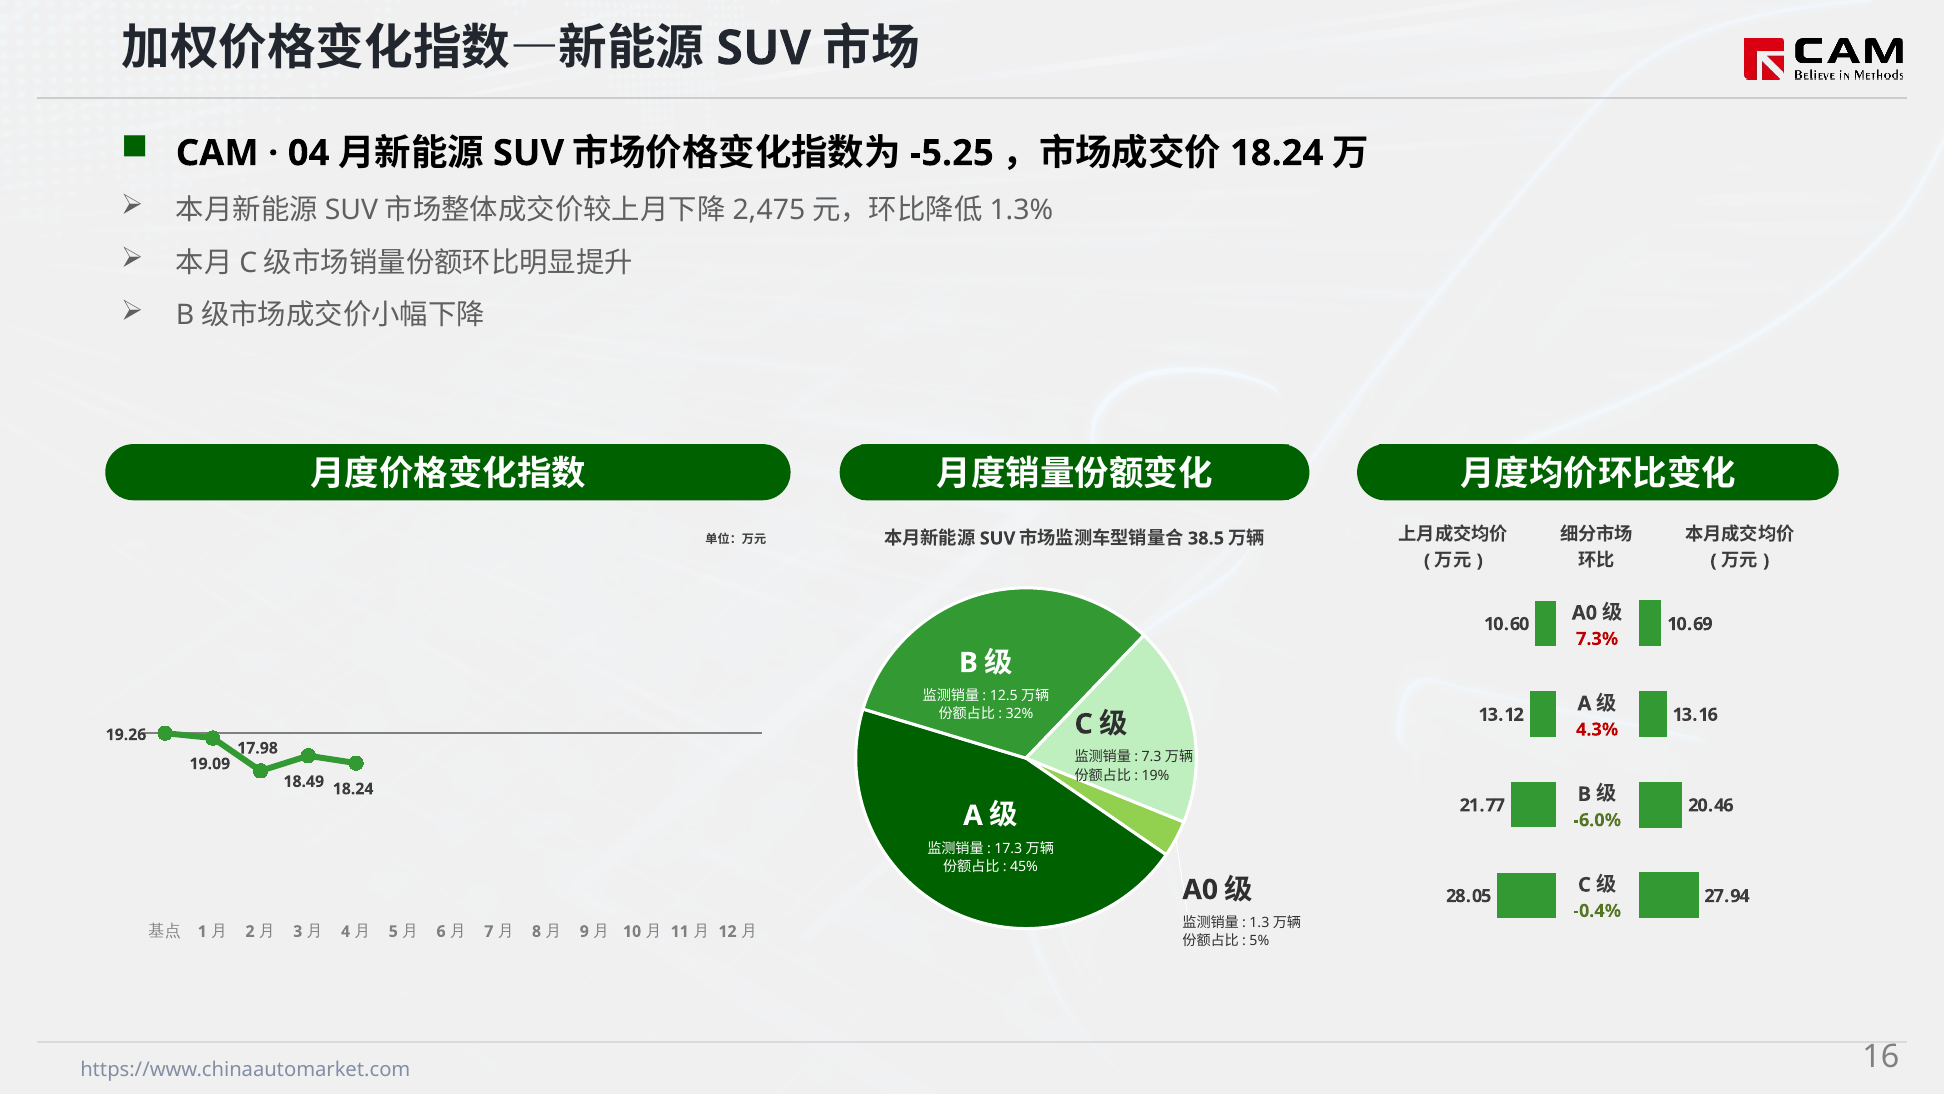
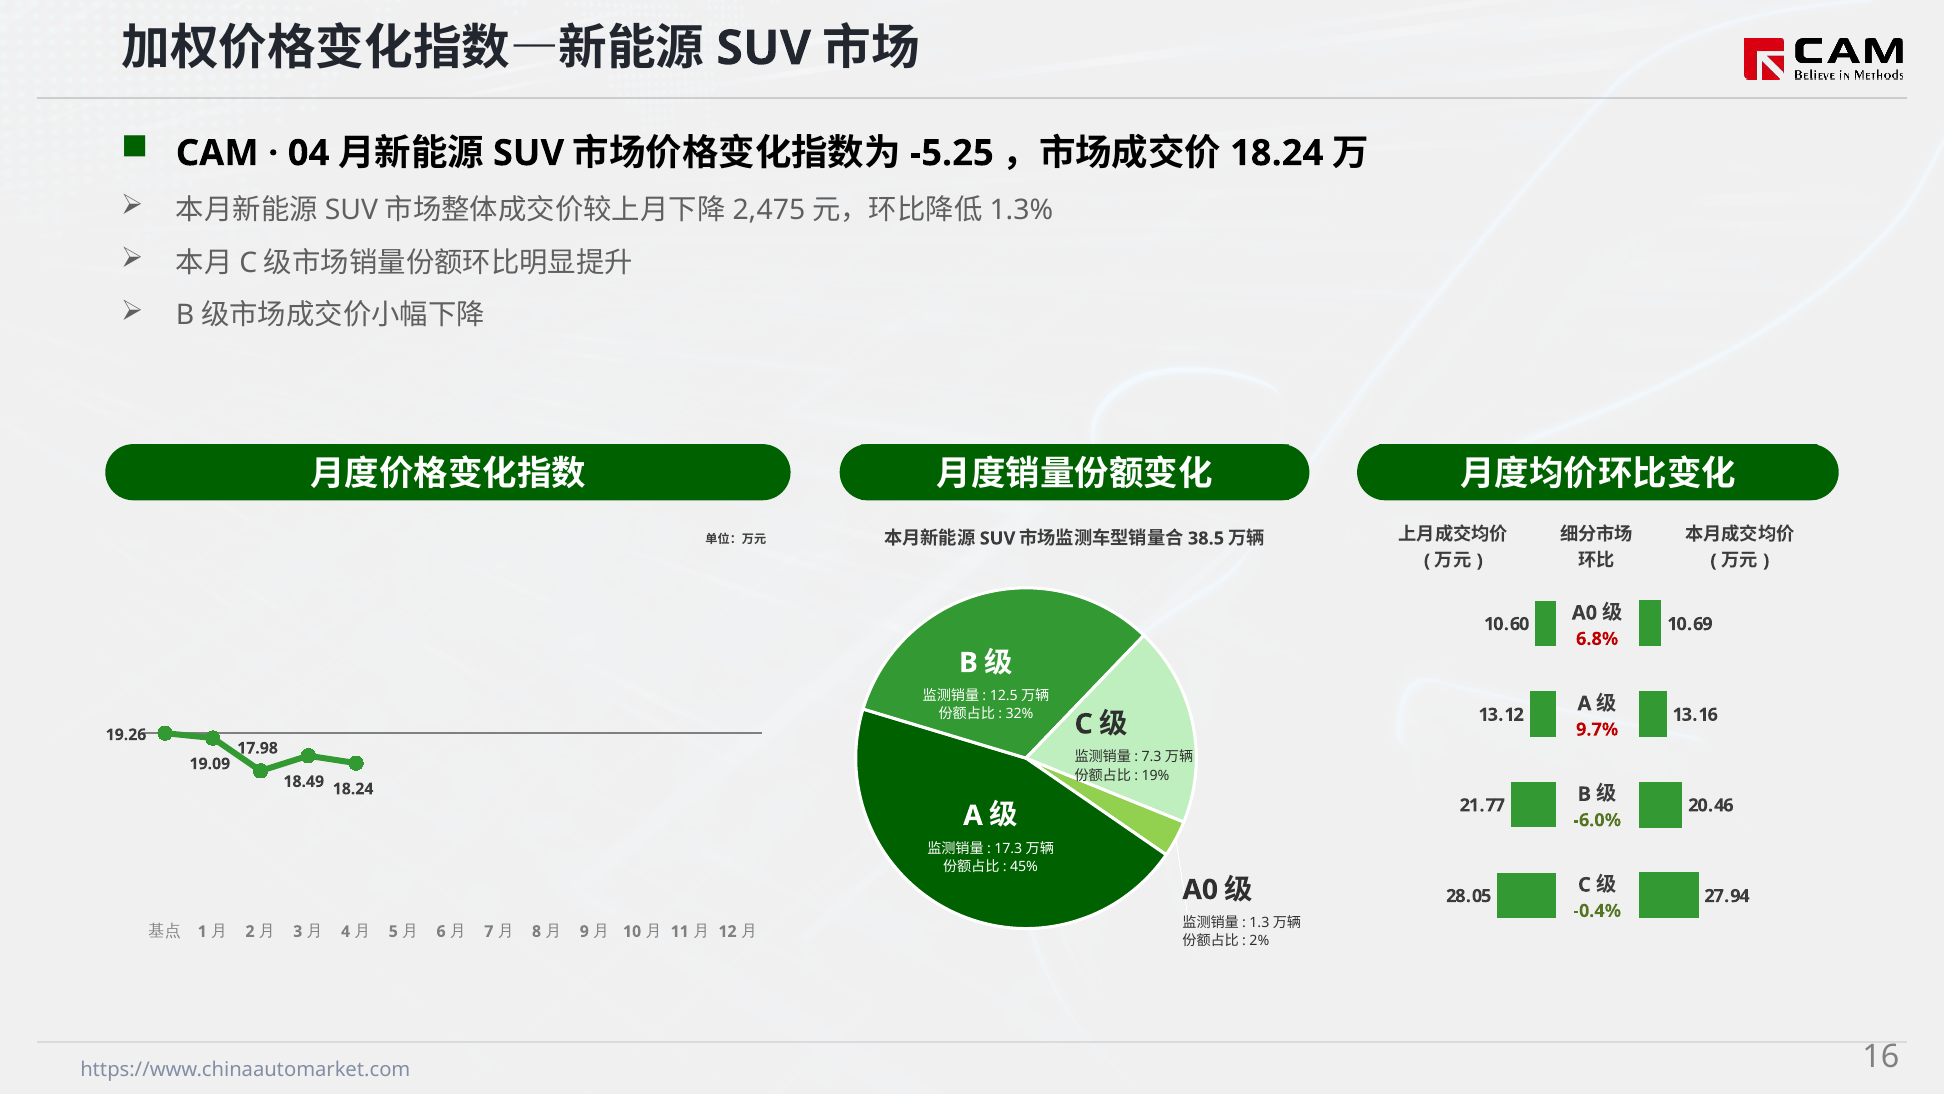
7.3%: 7.3% -> 6.8% (1597, 639)
4.3%: 4.3% -> 9.7% (1597, 729)
5%: 5% -> 2% (1259, 941)
